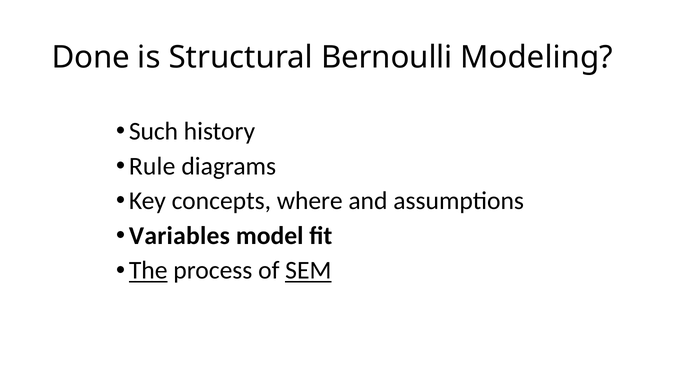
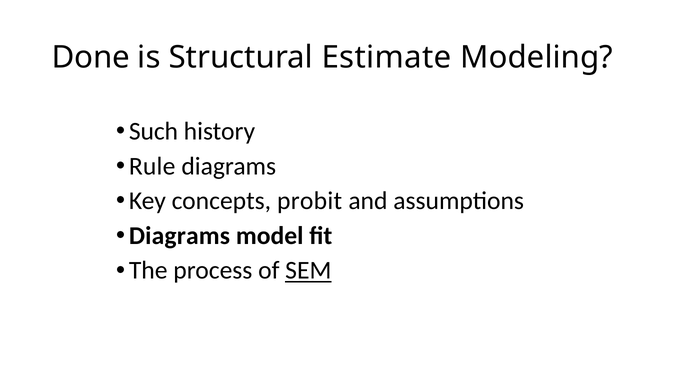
Bernoulli: Bernoulli -> Estimate (387, 57)
where: where -> probit (310, 201)
Variables: Variables -> Diagrams (179, 236)
The underline: present -> none (148, 271)
